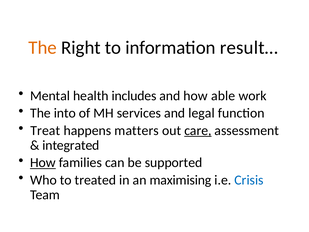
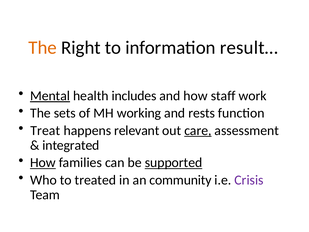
Mental underline: none -> present (50, 96)
able: able -> staff (223, 96)
into: into -> sets (65, 113)
services: services -> working (139, 113)
legal: legal -> rests (202, 113)
matters: matters -> relevant (137, 130)
supported underline: none -> present (174, 162)
maximising: maximising -> community (181, 180)
Crisis colour: blue -> purple (249, 180)
